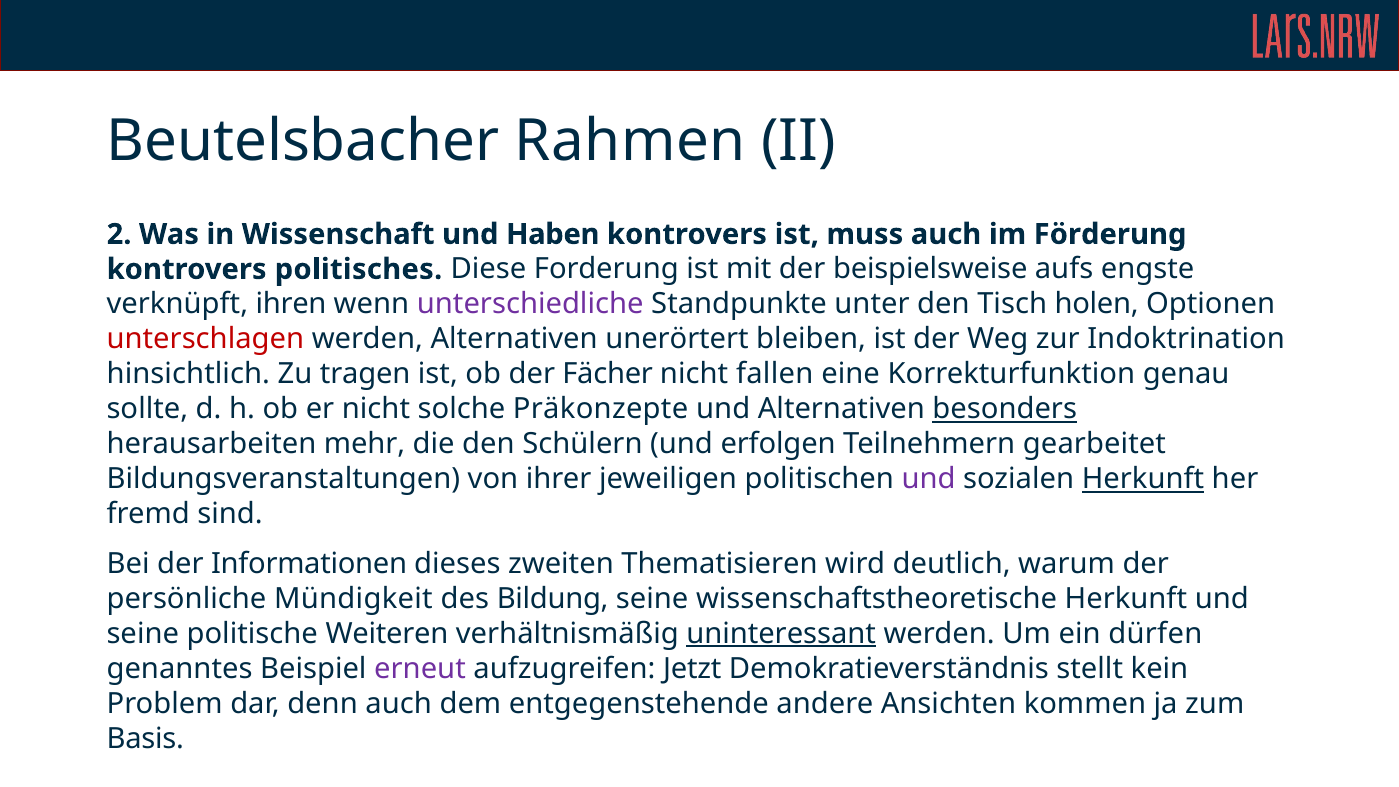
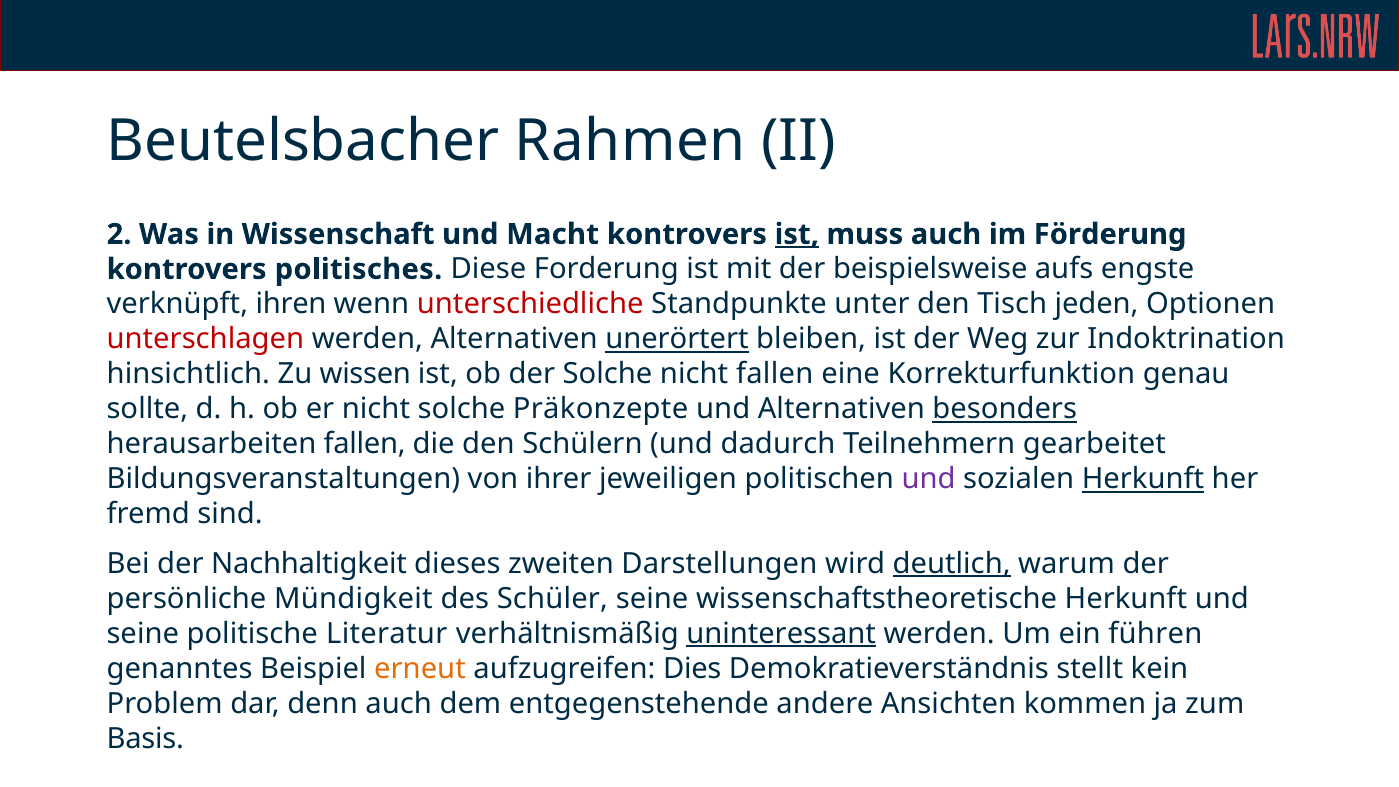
Haben: Haben -> Macht (553, 234)
ist underline: none -> present (797, 234)
unterschiedliche colour: purple -> red (530, 304)
holen: holen -> jeden (1097, 304)
unerörtert underline: none -> present (677, 339)
tragen: tragen -> wissen (365, 374)
der Fächer: Fächer -> Solche (608, 374)
herausarbeiten mehr: mehr -> fallen (365, 444)
erfolgen: erfolgen -> dadurch (778, 444)
Informationen: Informationen -> Nachhaltigkeit (309, 564)
Thematisieren: Thematisieren -> Darstellungen (719, 564)
deutlich underline: none -> present (952, 564)
Bildung: Bildung -> Schüler (552, 599)
Weiteren: Weiteren -> Literatur (387, 634)
dürfen: dürfen -> führen (1155, 634)
erneut colour: purple -> orange (420, 669)
Jetzt: Jetzt -> Dies (692, 669)
